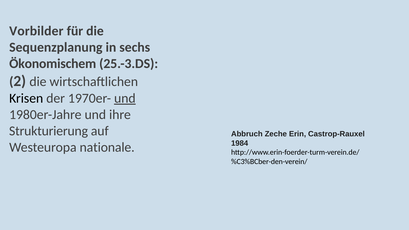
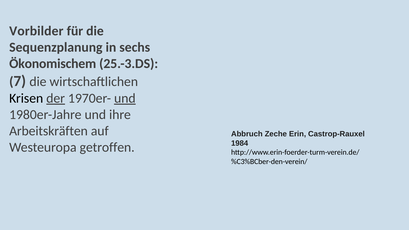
2: 2 -> 7 (20, 81)
der underline: none -> present (56, 98)
Strukturierung: Strukturierung -> Arbeitskräften (49, 131)
nationale: nationale -> getroffen (107, 147)
